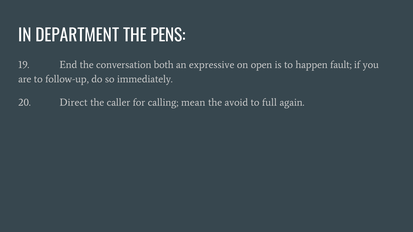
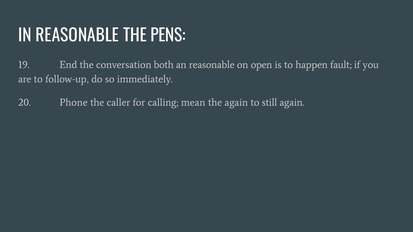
IN DEPARTMENT: DEPARTMENT -> REASONABLE (77, 36)
an expressive: expressive -> reasonable (212, 65)
Direct: Direct -> Phone (74, 103)
the avoid: avoid -> again (236, 103)
full: full -> still (270, 103)
